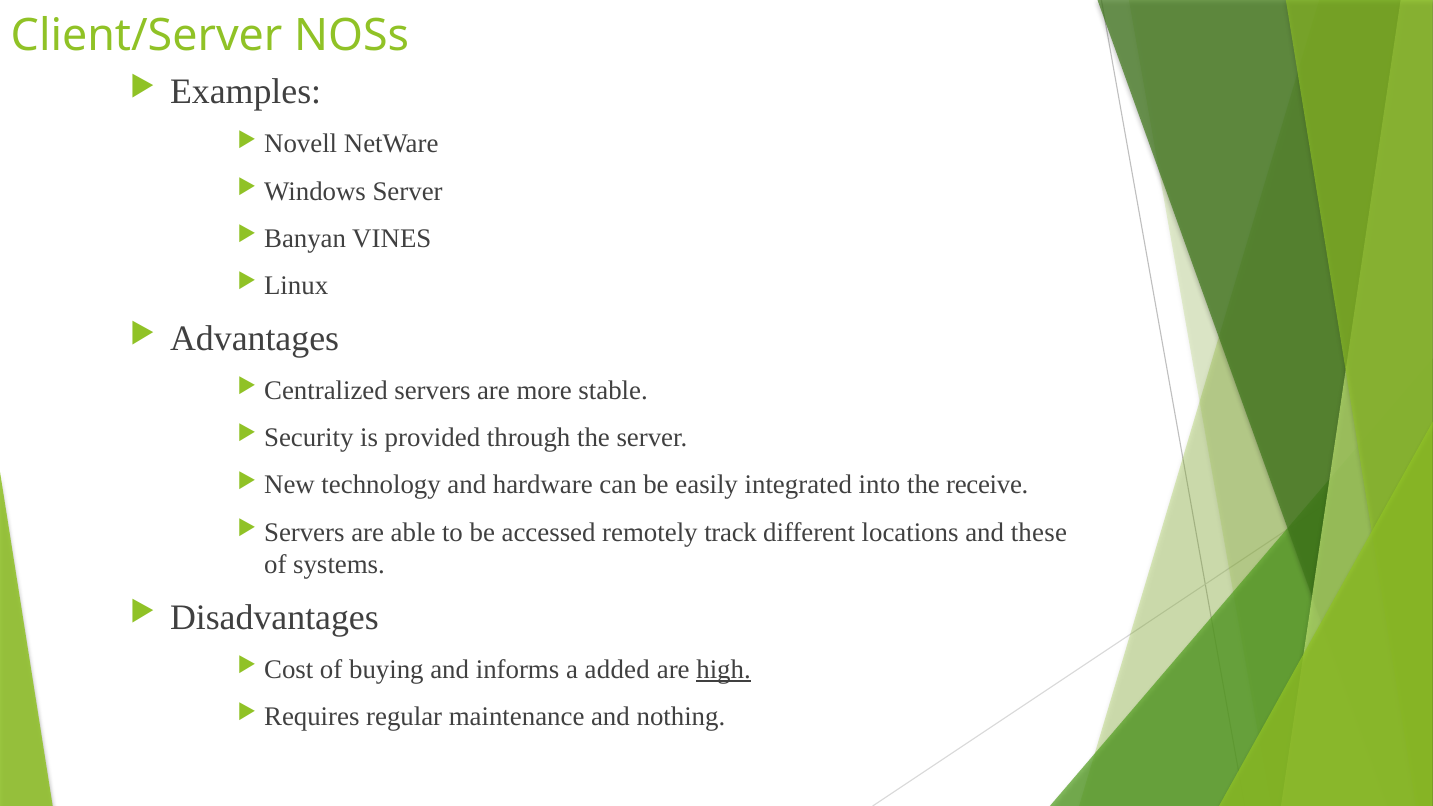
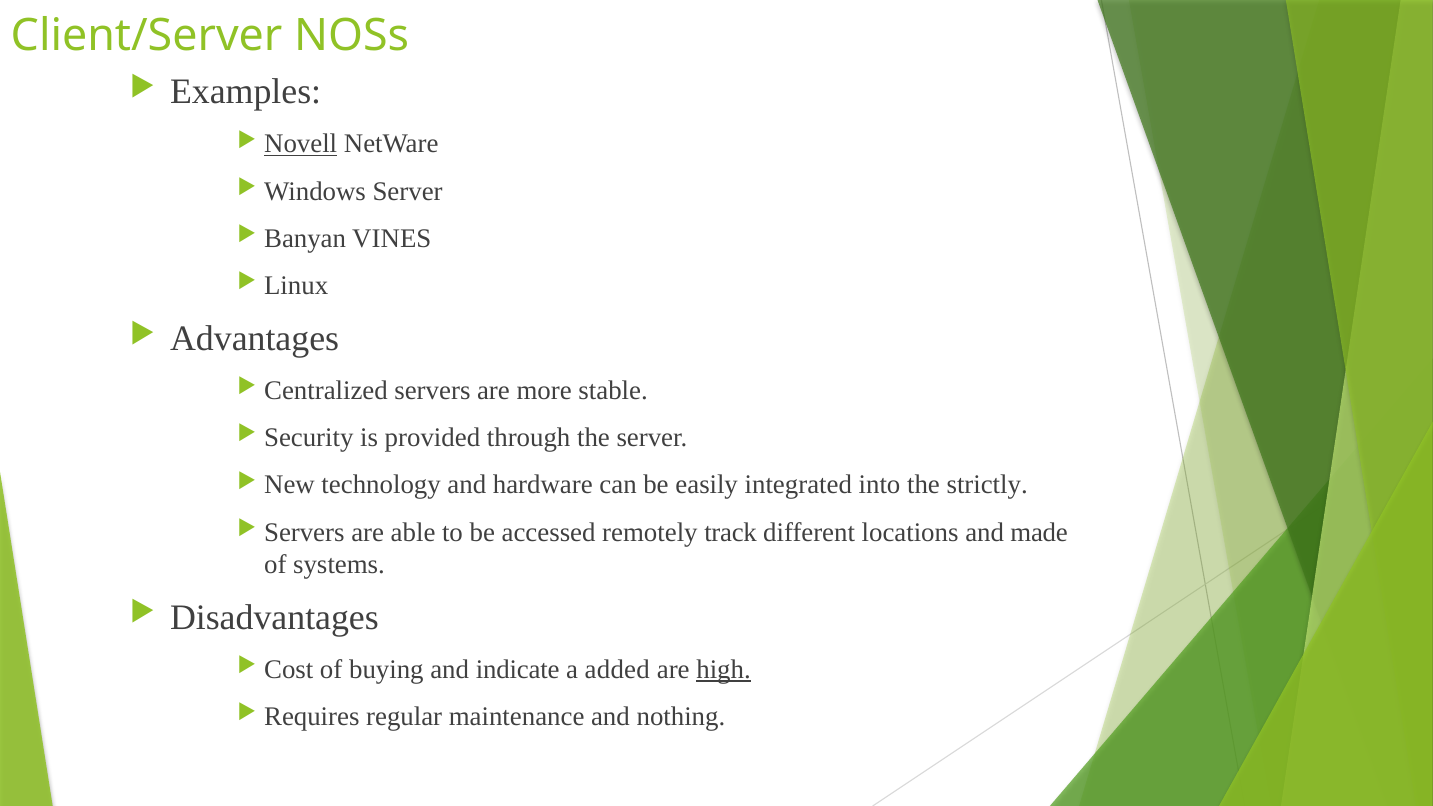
Novell underline: none -> present (301, 144)
receive: receive -> strictly (987, 485)
these: these -> made (1039, 532)
informs: informs -> indicate (518, 670)
